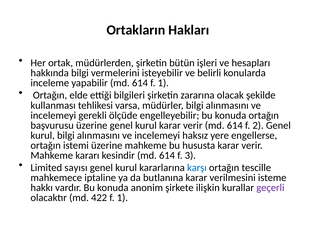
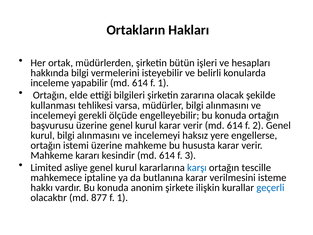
sayısı: sayısı -> asliye (76, 168)
geçerli colour: purple -> blue (270, 188)
422: 422 -> 877 (99, 198)
